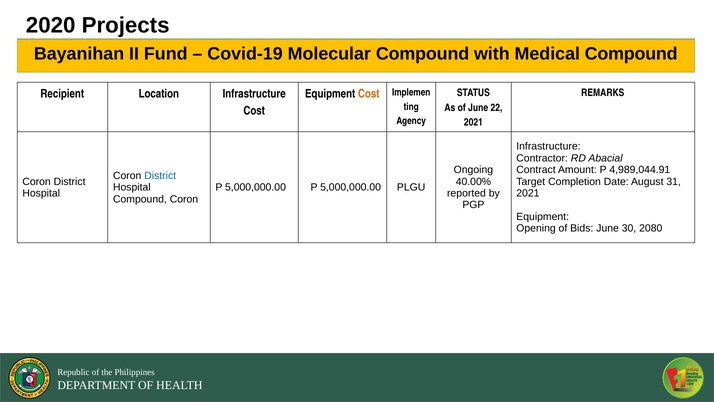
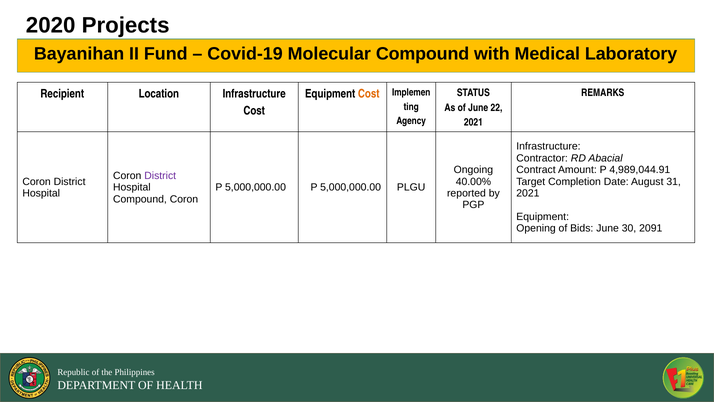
Medical Compound: Compound -> Laboratory (631, 54)
District colour: blue -> purple (160, 176)
2080: 2080 -> 2091 (651, 228)
